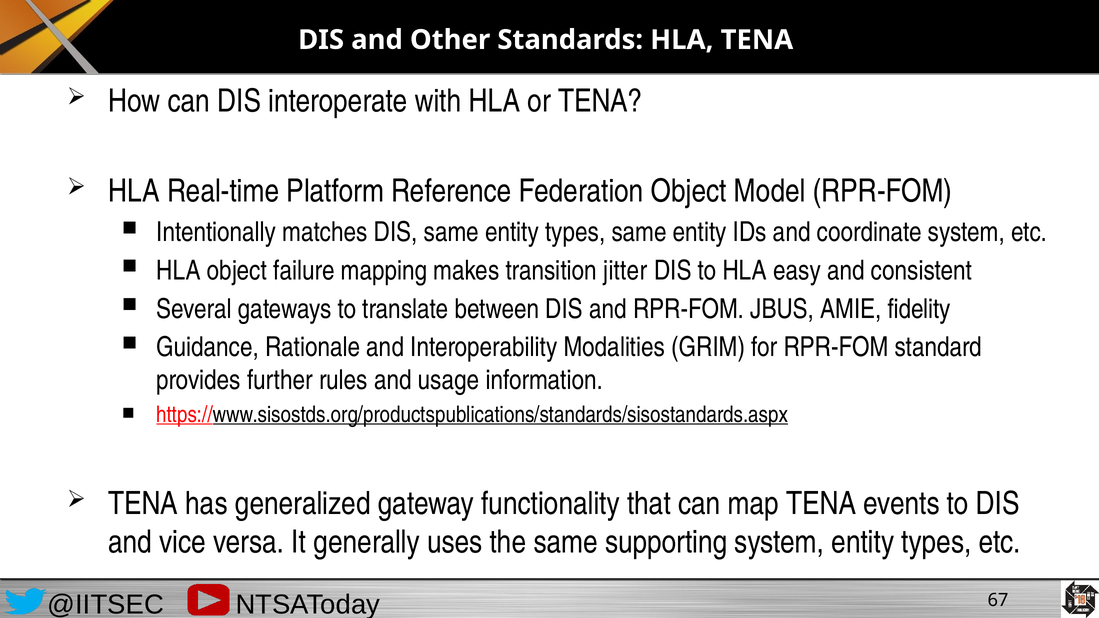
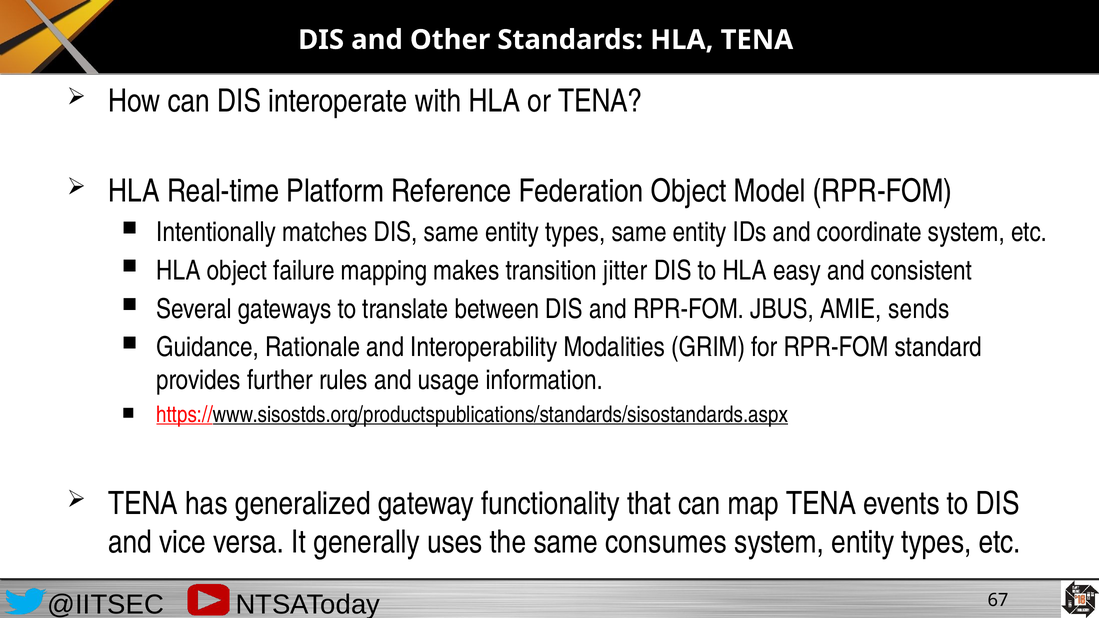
fidelity: fidelity -> sends (919, 309)
supporting: supporting -> consumes (666, 542)
